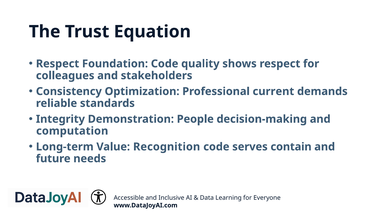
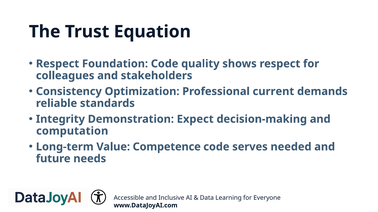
People: People -> Expect (195, 119)
Recognition: Recognition -> Competence (167, 147)
contain: contain -> needed (291, 147)
